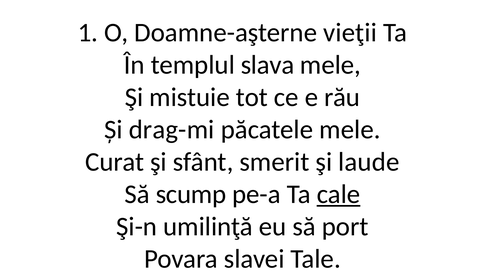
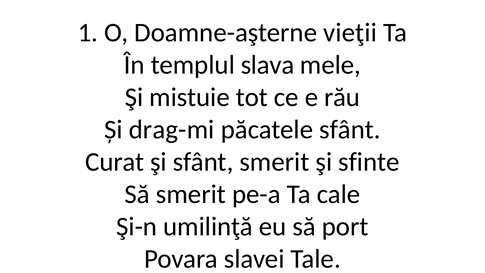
păcatele mele: mele -> sfânt (350, 129)
laude: laude -> sfinte (369, 162)
Să scump: scump -> smerit (191, 194)
cale underline: present -> none (339, 194)
